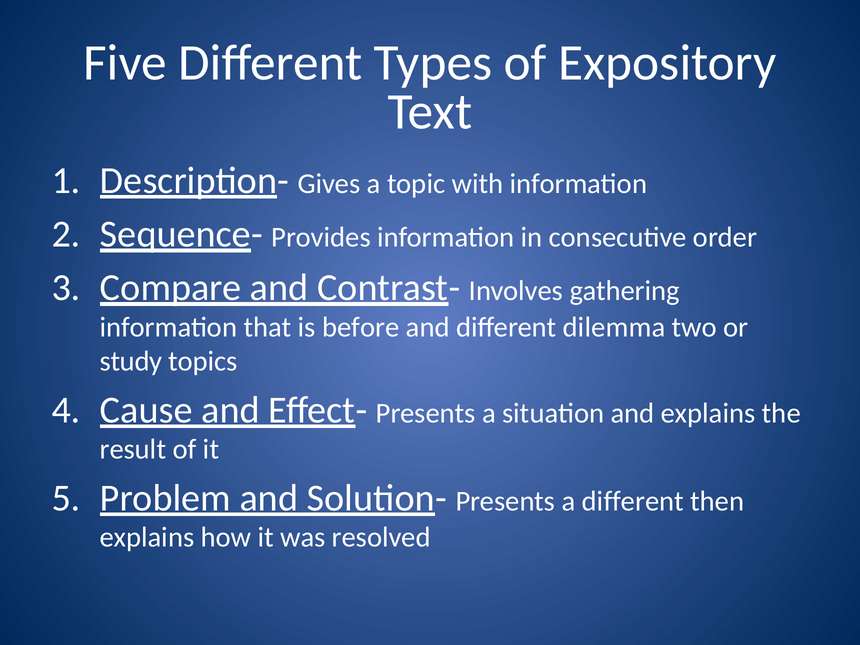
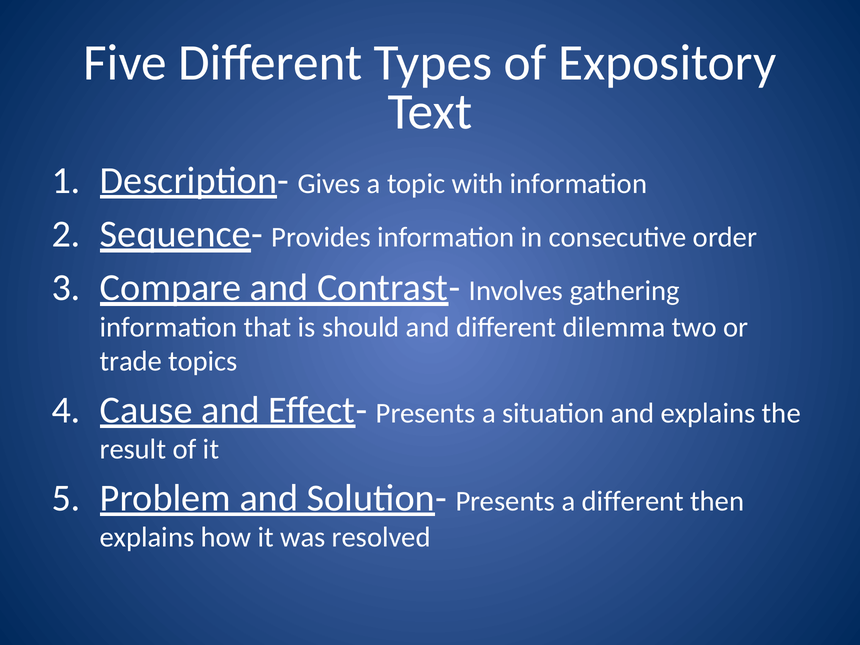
before: before -> should (361, 327)
study: study -> trade (131, 361)
